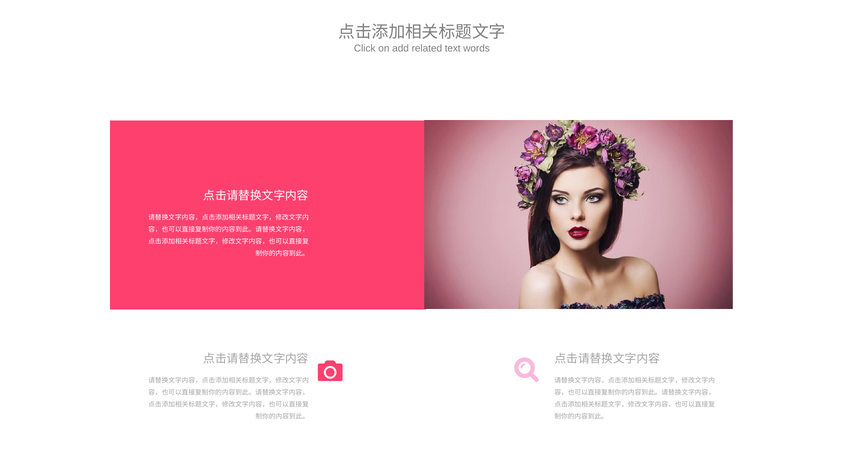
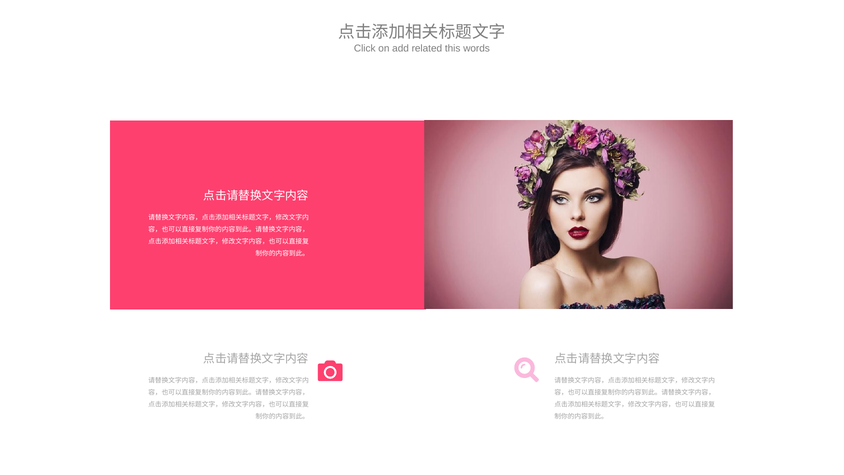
text: text -> this (453, 48)
